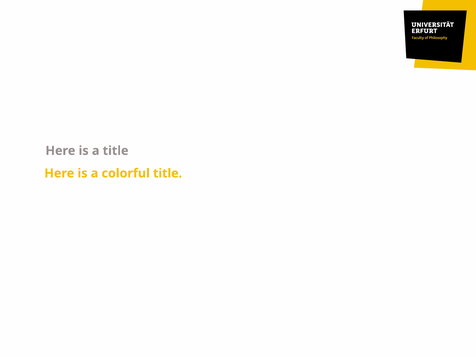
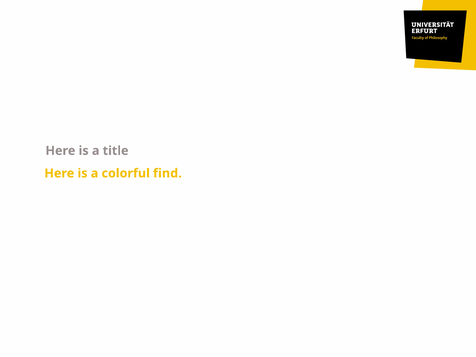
colorful title: title -> find (167, 173)
